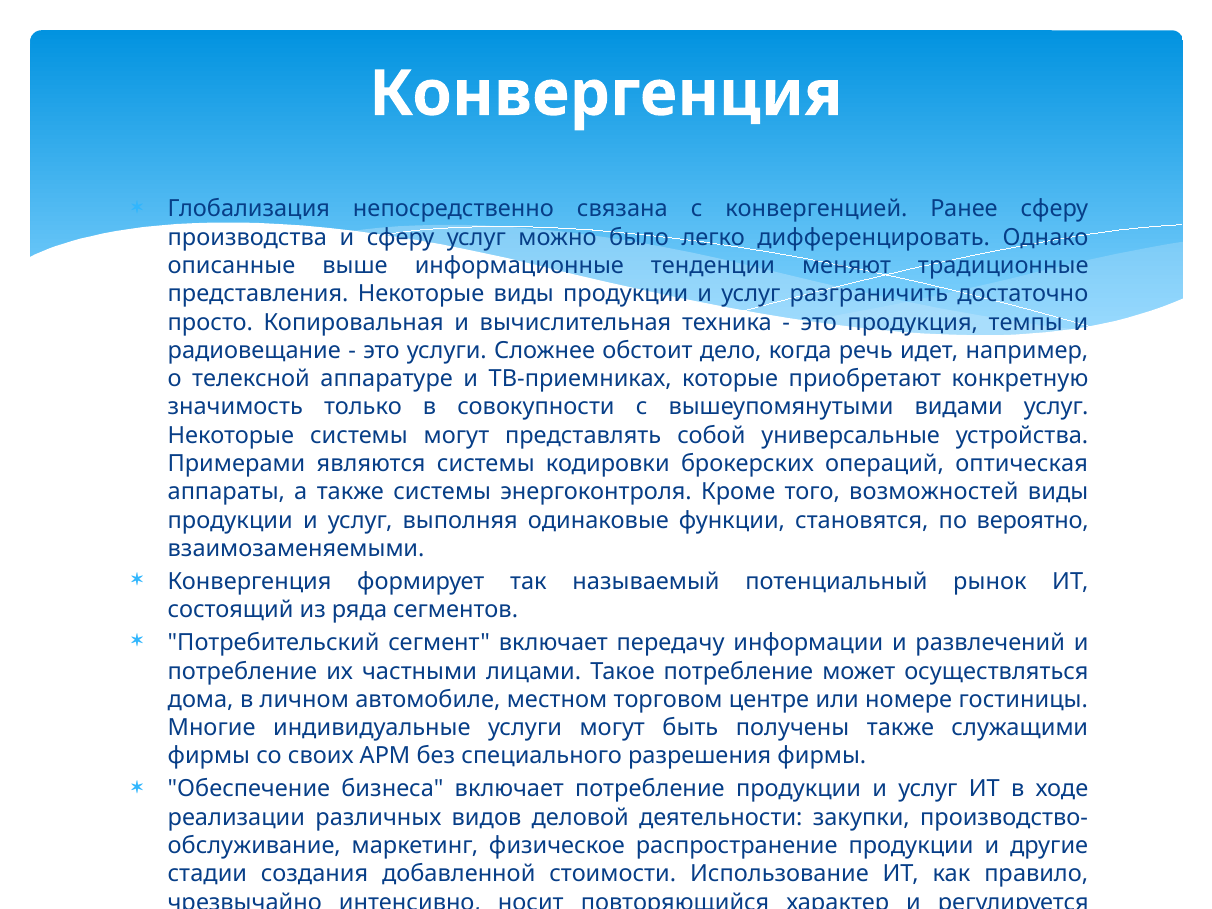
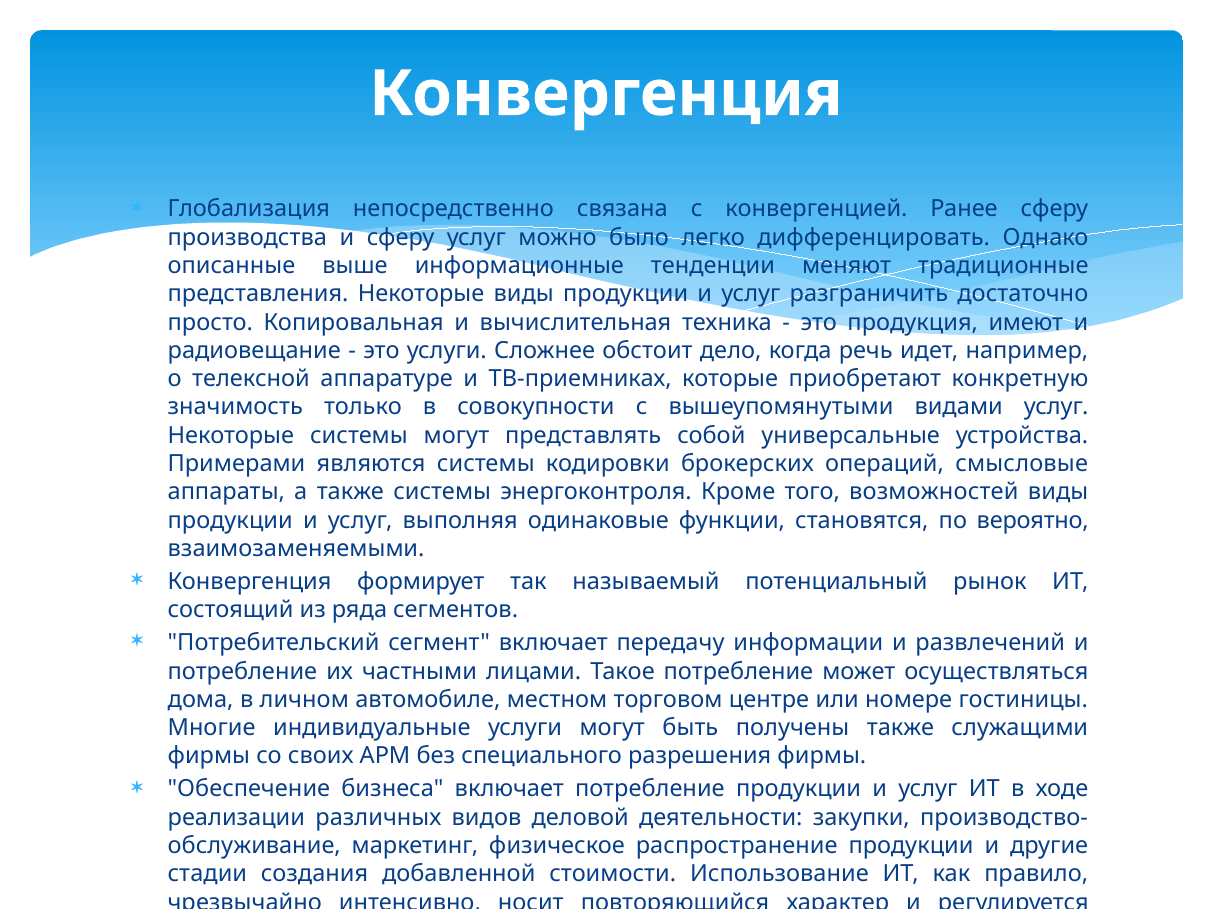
темпы: темпы -> имеют (1026, 322)
оптическая: оптическая -> смысловые (1022, 464)
